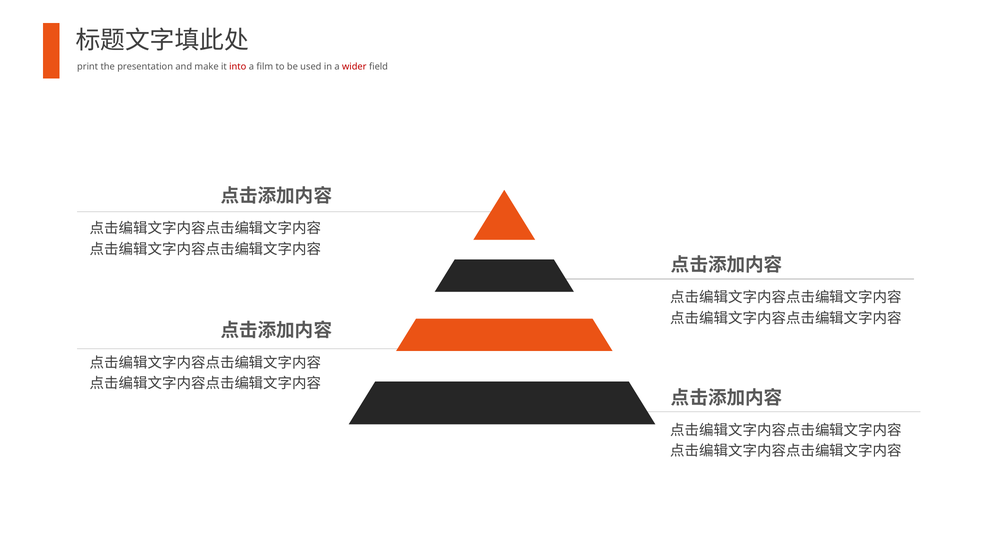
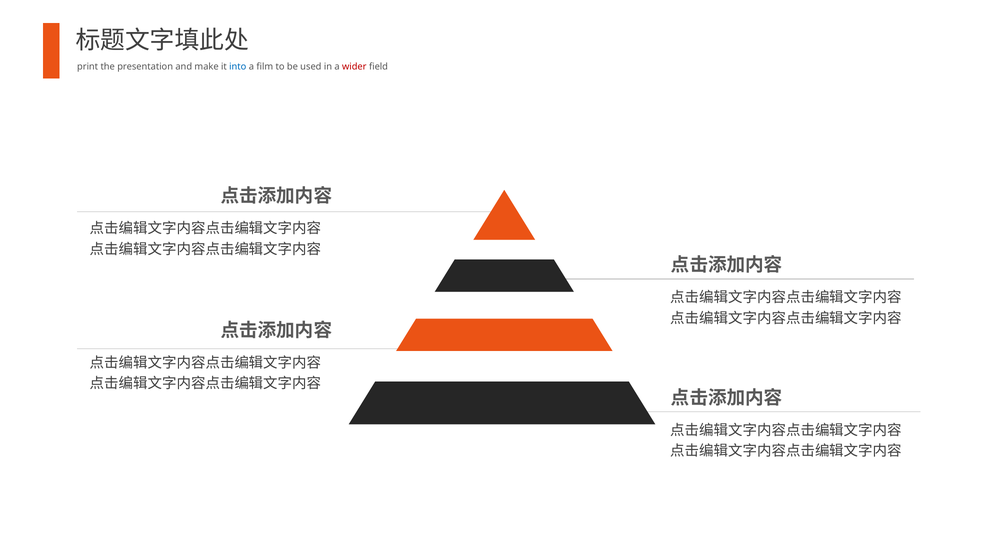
into colour: red -> blue (238, 67)
